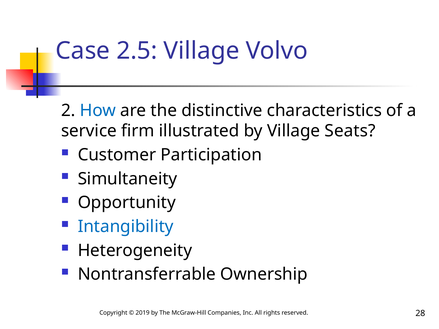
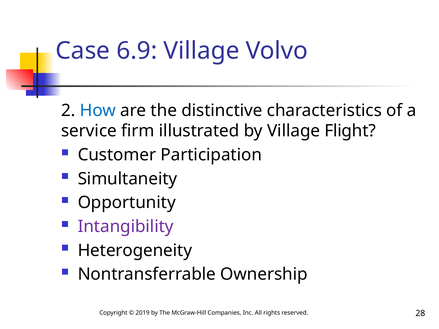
2.5: 2.5 -> 6.9 (137, 51)
Seats: Seats -> Flight (350, 131)
Intangibility colour: blue -> purple (126, 227)
